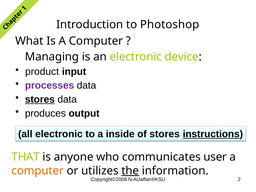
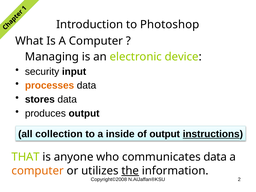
product: product -> security (42, 72)
processes colour: purple -> orange (50, 85)
stores underline: present -> none (40, 99)
all electronic: electronic -> collection (59, 134)
of stores: stores -> output (165, 134)
communicates user: user -> data (215, 157)
